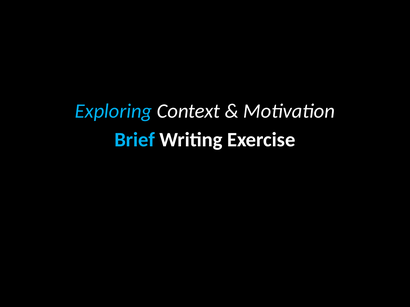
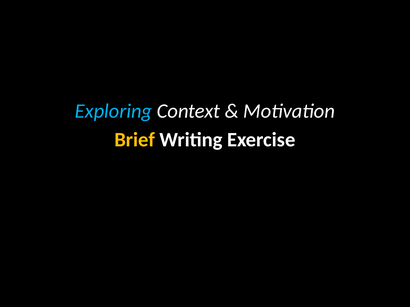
Brief colour: light blue -> yellow (135, 140)
